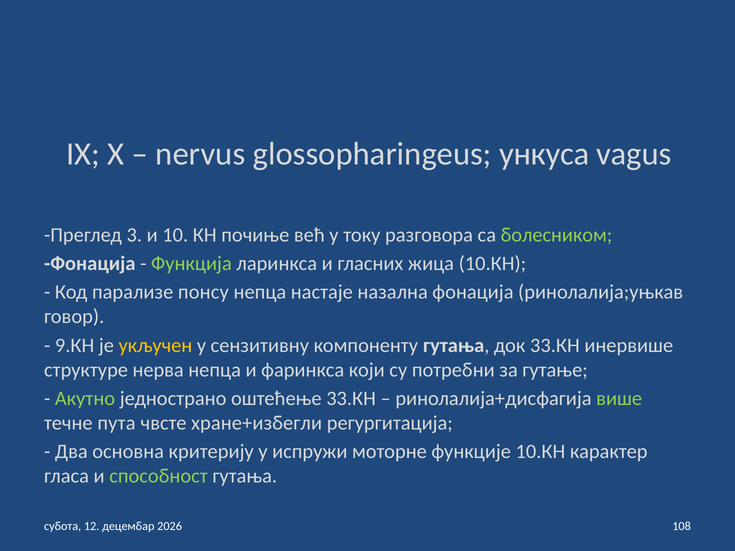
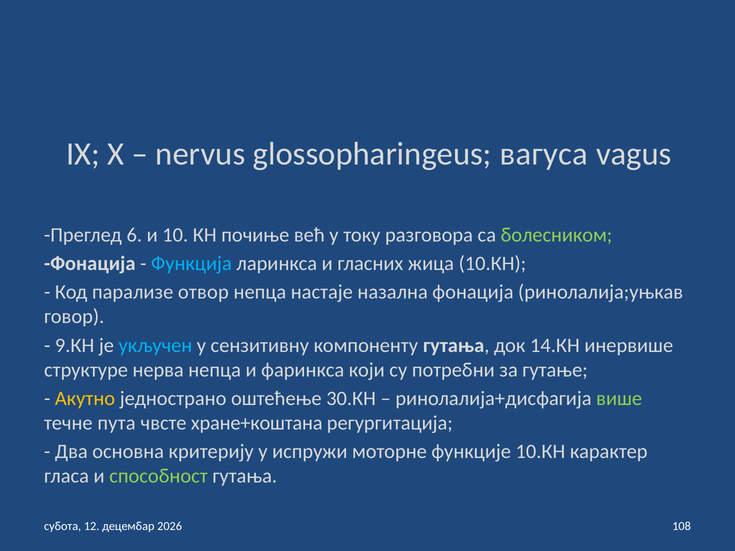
ункуса: ункуса -> вагуса (544, 154)
3: 3 -> 6 (134, 235)
Функција colour: light green -> light blue (191, 264)
понсу: понсу -> отвор (203, 292)
укључен colour: yellow -> light blue (155, 346)
док 33.КН: 33.КН -> 14.КН (555, 346)
Акутно colour: light green -> yellow (85, 399)
оштећење 33.КН: 33.КН -> 30.КН (351, 399)
хране+избегли: хране+избегли -> хране+коштана (257, 423)
